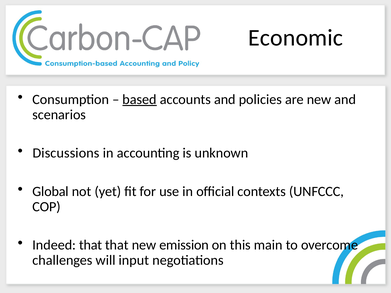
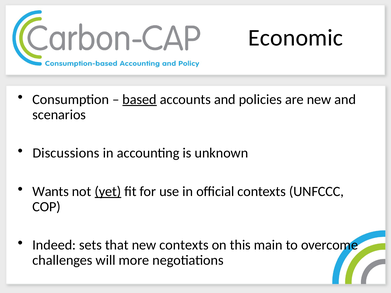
Global: Global -> Wants (51, 192)
yet underline: none -> present (108, 192)
Indeed that: that -> sets (91, 245)
new emission: emission -> contexts (184, 245)
input: input -> more (134, 261)
